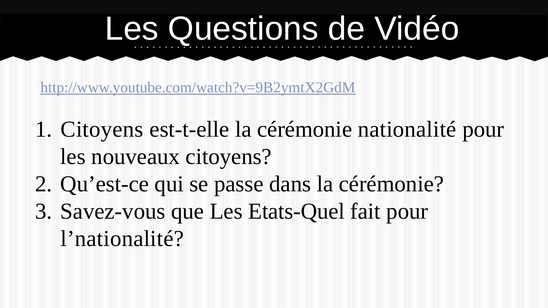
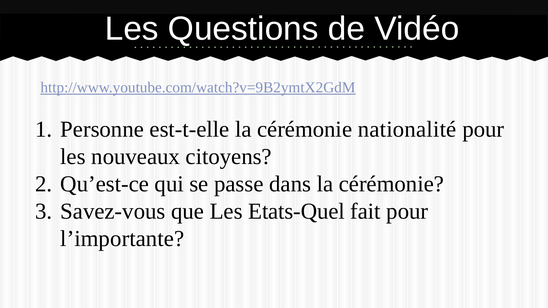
Citoyens: Citoyens -> Personne (102, 129)
l’nationalité: l’nationalité -> l’importante (122, 239)
